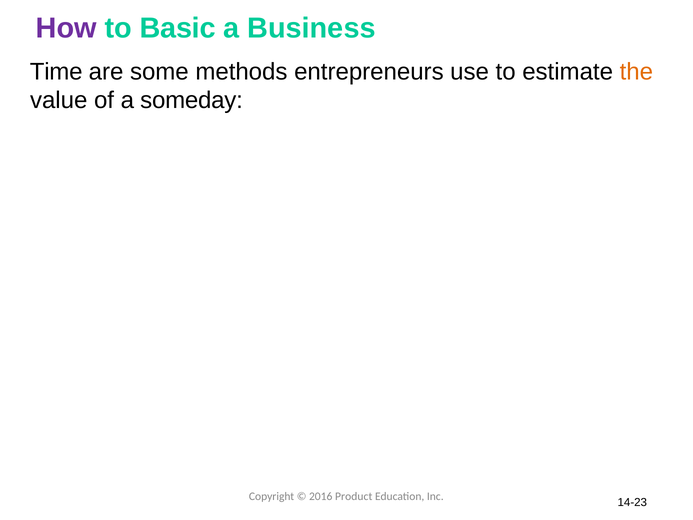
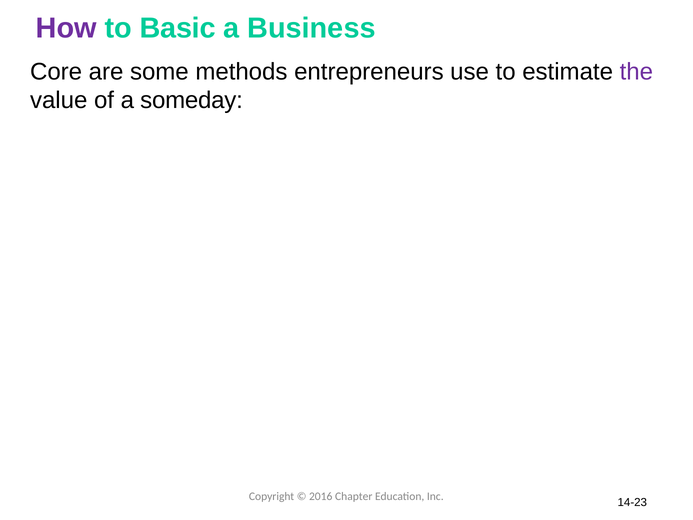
Time: Time -> Core (56, 72)
the colour: orange -> purple (636, 72)
Product: Product -> Chapter (354, 496)
